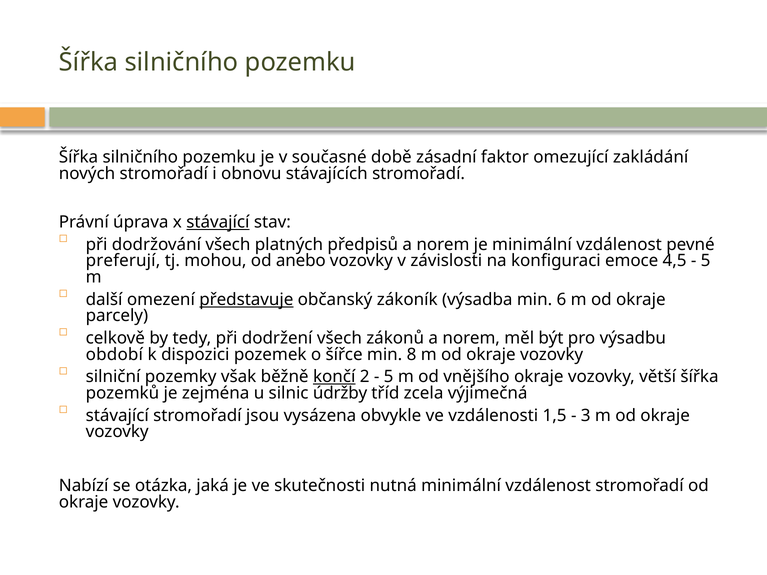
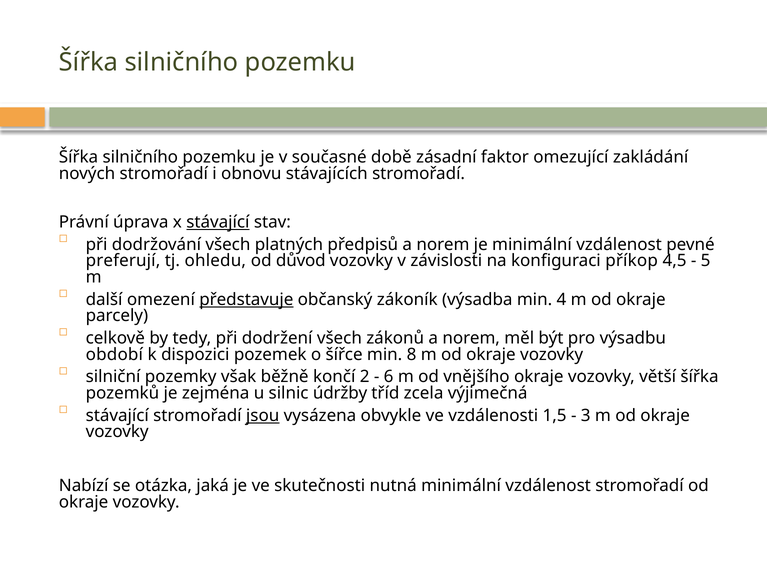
mohou: mohou -> ohledu (215, 261)
anebo: anebo -> důvod (301, 261)
emoce: emoce -> příkop (632, 261)
6: 6 -> 4 (561, 300)
končí underline: present -> none (334, 377)
5: 5 -> 6 (389, 377)
jsou underline: none -> present (263, 416)
